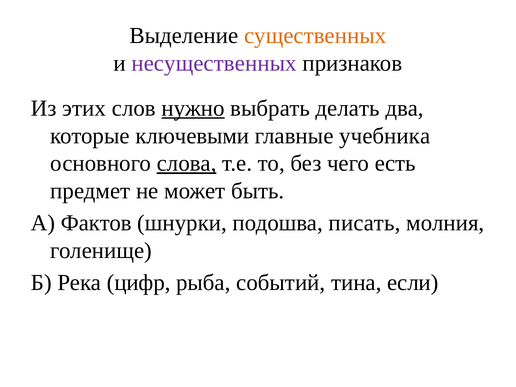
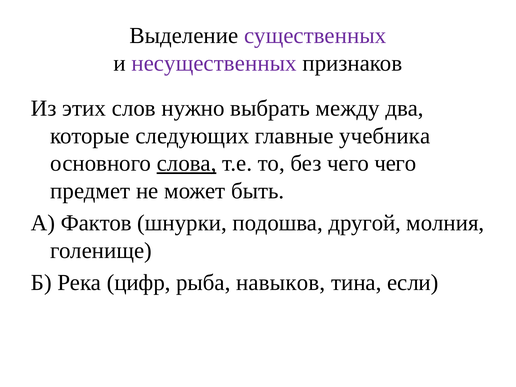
существенных colour: orange -> purple (315, 36)
нужно underline: present -> none (193, 108)
делать: делать -> между (348, 108)
ключевыми: ключевыми -> следующих (192, 136)
чего есть: есть -> чего (395, 163)
писать: писать -> другой (365, 223)
событий: событий -> навыков (281, 283)
